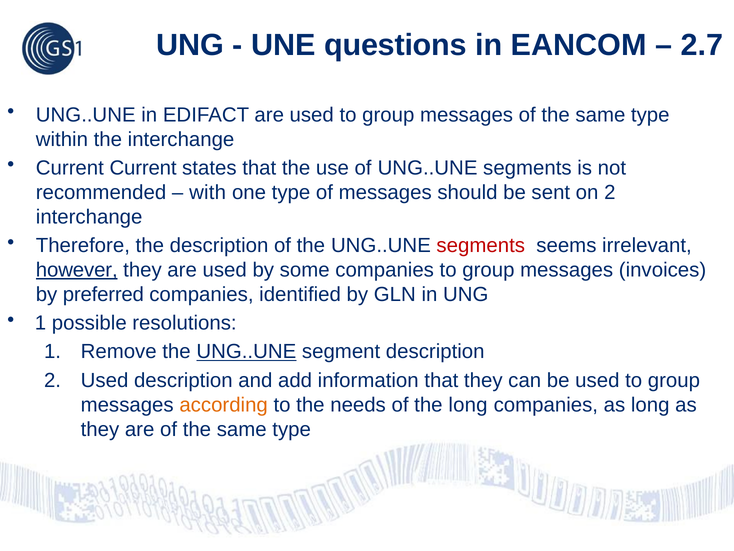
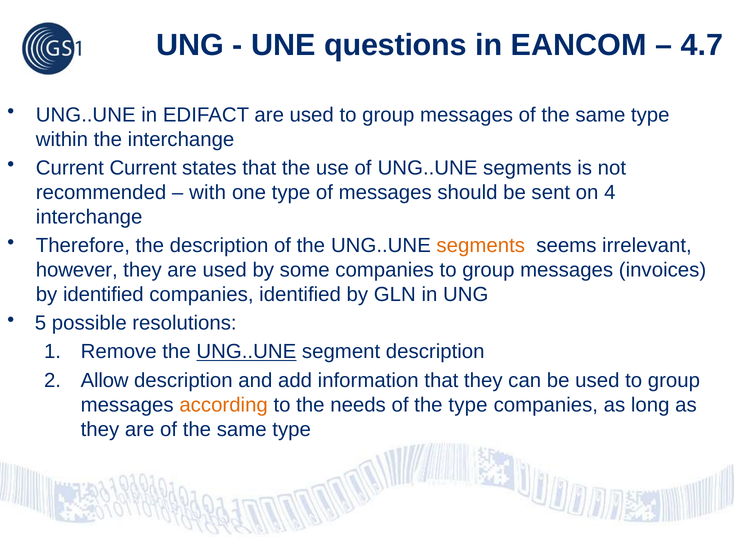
2.7: 2.7 -> 4.7 (702, 45)
on 2: 2 -> 4 (610, 192)
segments colour: red -> orange (481, 245)
however underline: present -> none (77, 270)
by preferred: preferred -> identified (103, 294)
1: 1 -> 5 (41, 323)
2 Used: Used -> Allow (105, 380)
the long: long -> type (468, 404)
